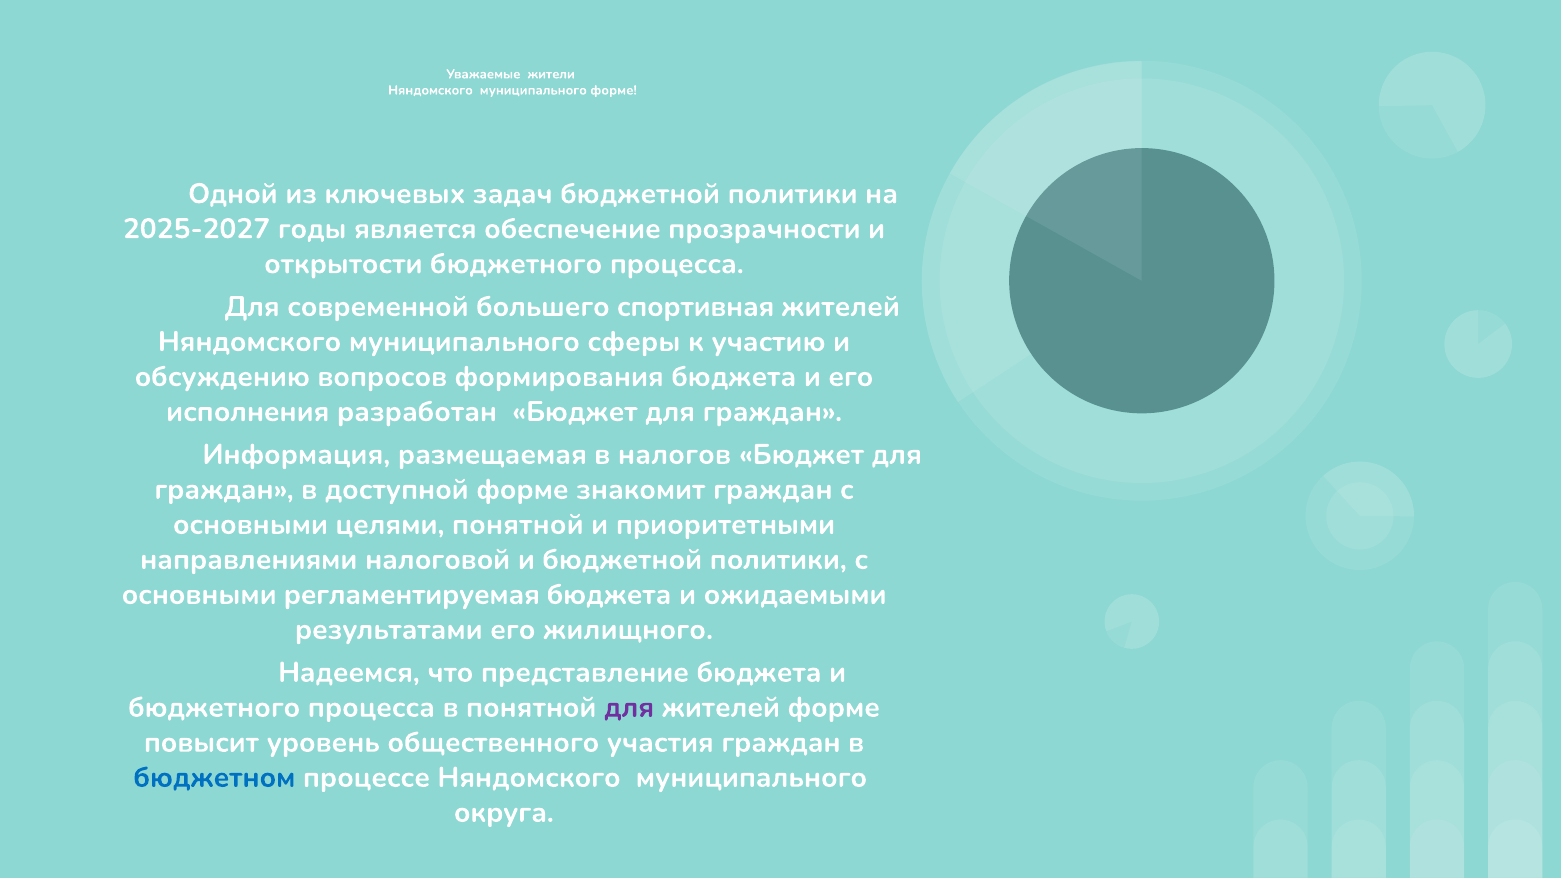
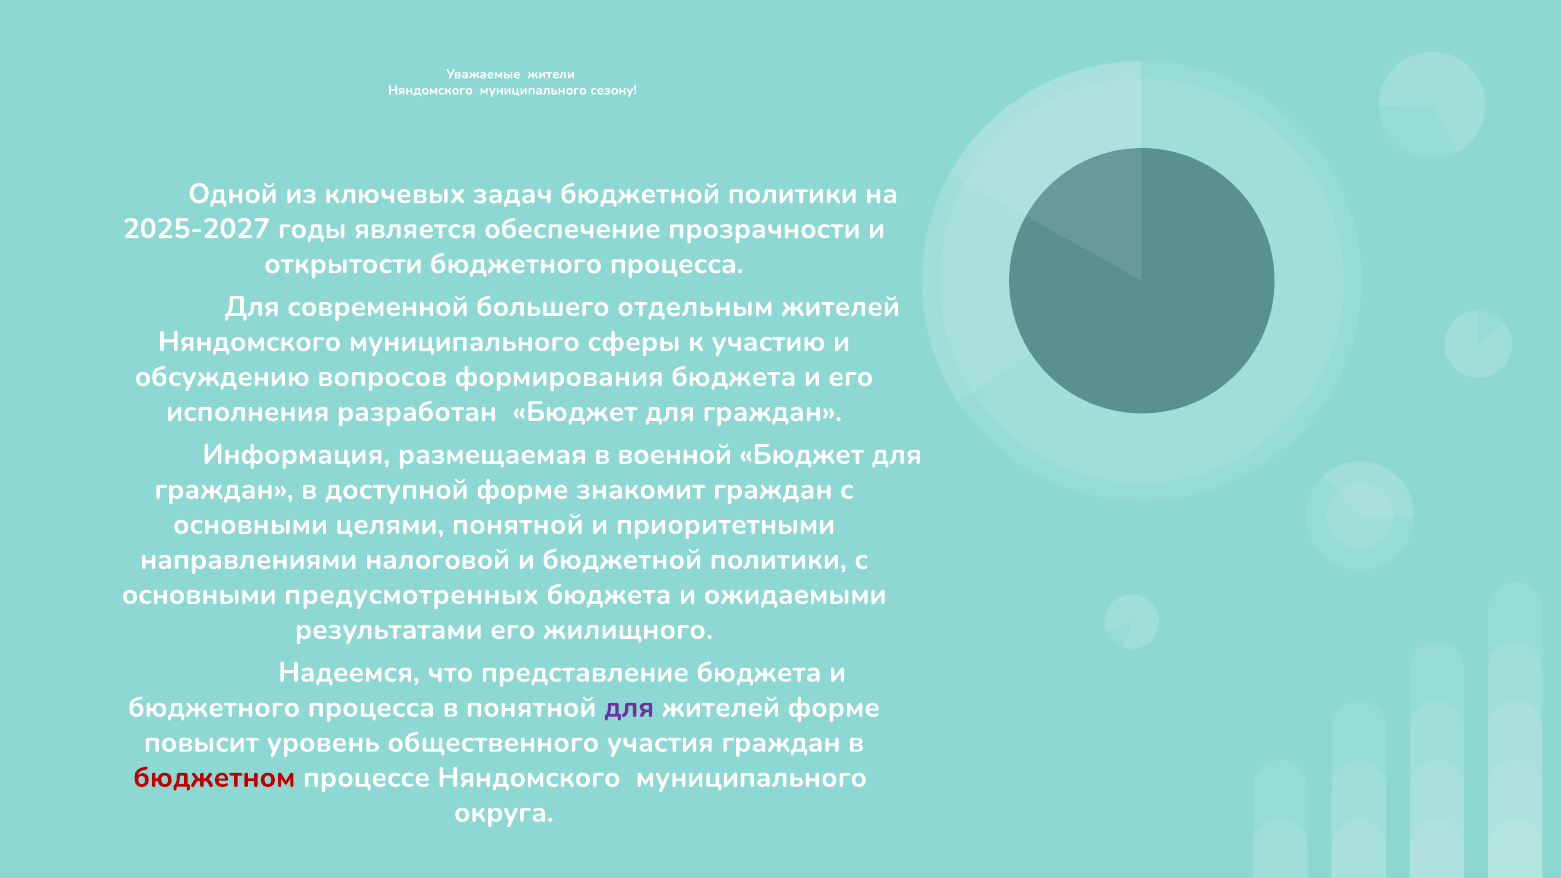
муниципального форме: форме -> сезону (614, 90)
спортивная: спортивная -> отдельным (695, 307)
налогов: налогов -> военной (675, 455)
регламентируемая: регламентируемая -> предусмотренных (411, 595)
бюджетном colour: blue -> red (214, 778)
